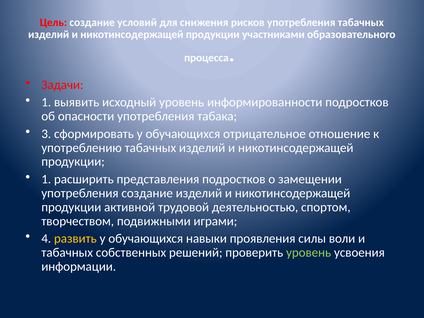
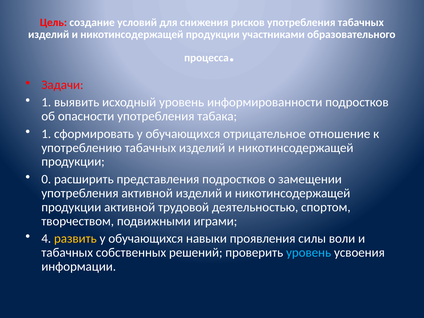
3: 3 -> 1 (46, 134)
1: 1 -> 0 (46, 179)
употребления создание: создание -> активной (147, 193)
уровень colour: light green -> light blue (309, 252)
